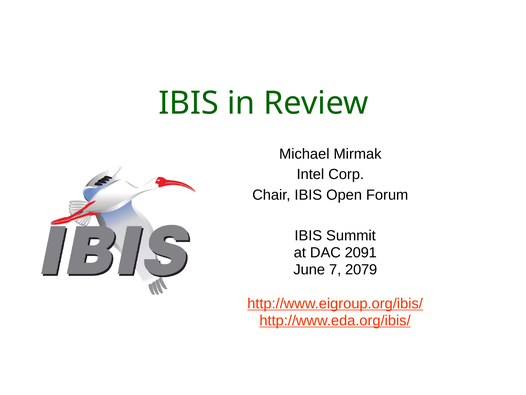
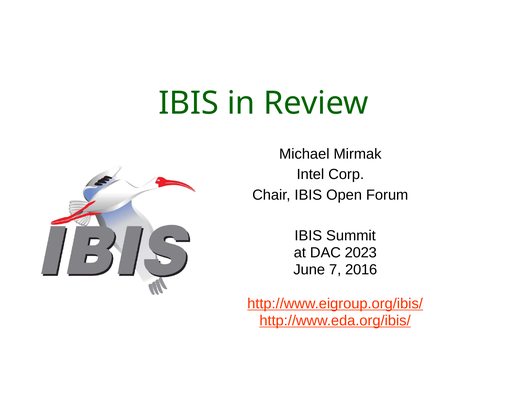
2091: 2091 -> 2023 (361, 252)
2079: 2079 -> 2016 (361, 269)
